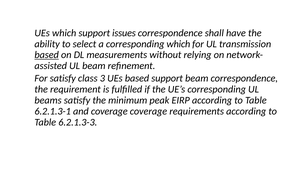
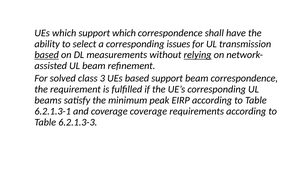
support issues: issues -> which (124, 33)
corresponding which: which -> issues (178, 44)
relying underline: none -> present (198, 55)
For satisfy: satisfy -> solved (63, 78)
